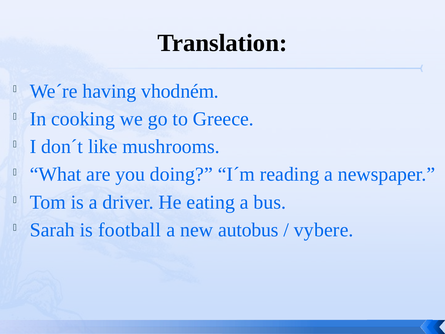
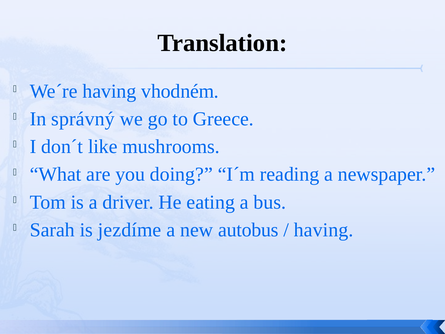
cooking: cooking -> správný (83, 119)
football: football -> jezdíme (130, 230)
vybere: vybere -> having (324, 230)
